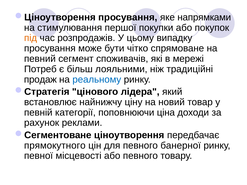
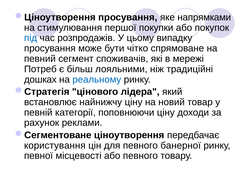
під colour: orange -> blue (31, 38)
продаж: продаж -> дошках (40, 80)
поповнюючи ціна: ціна -> ціну (166, 113)
прямокутного: прямокутного -> користування (55, 146)
